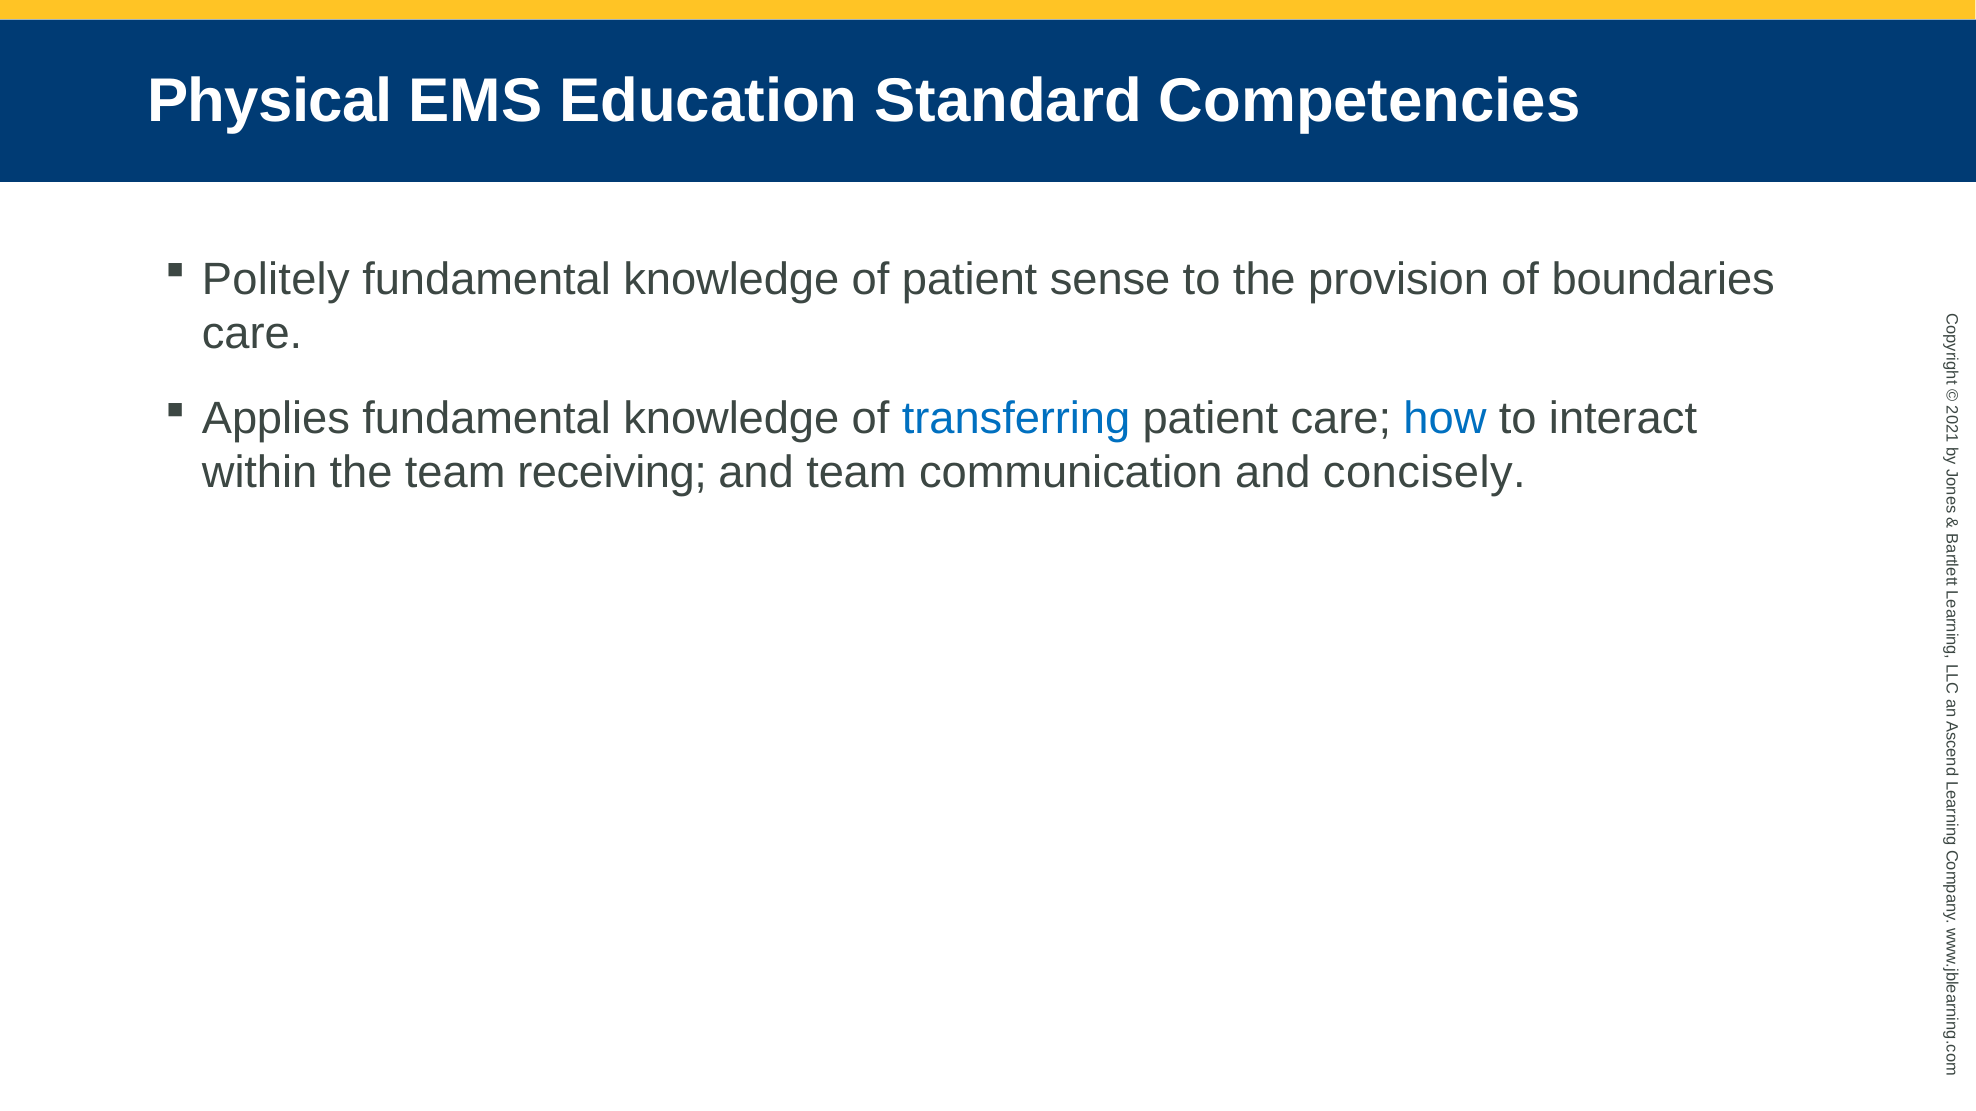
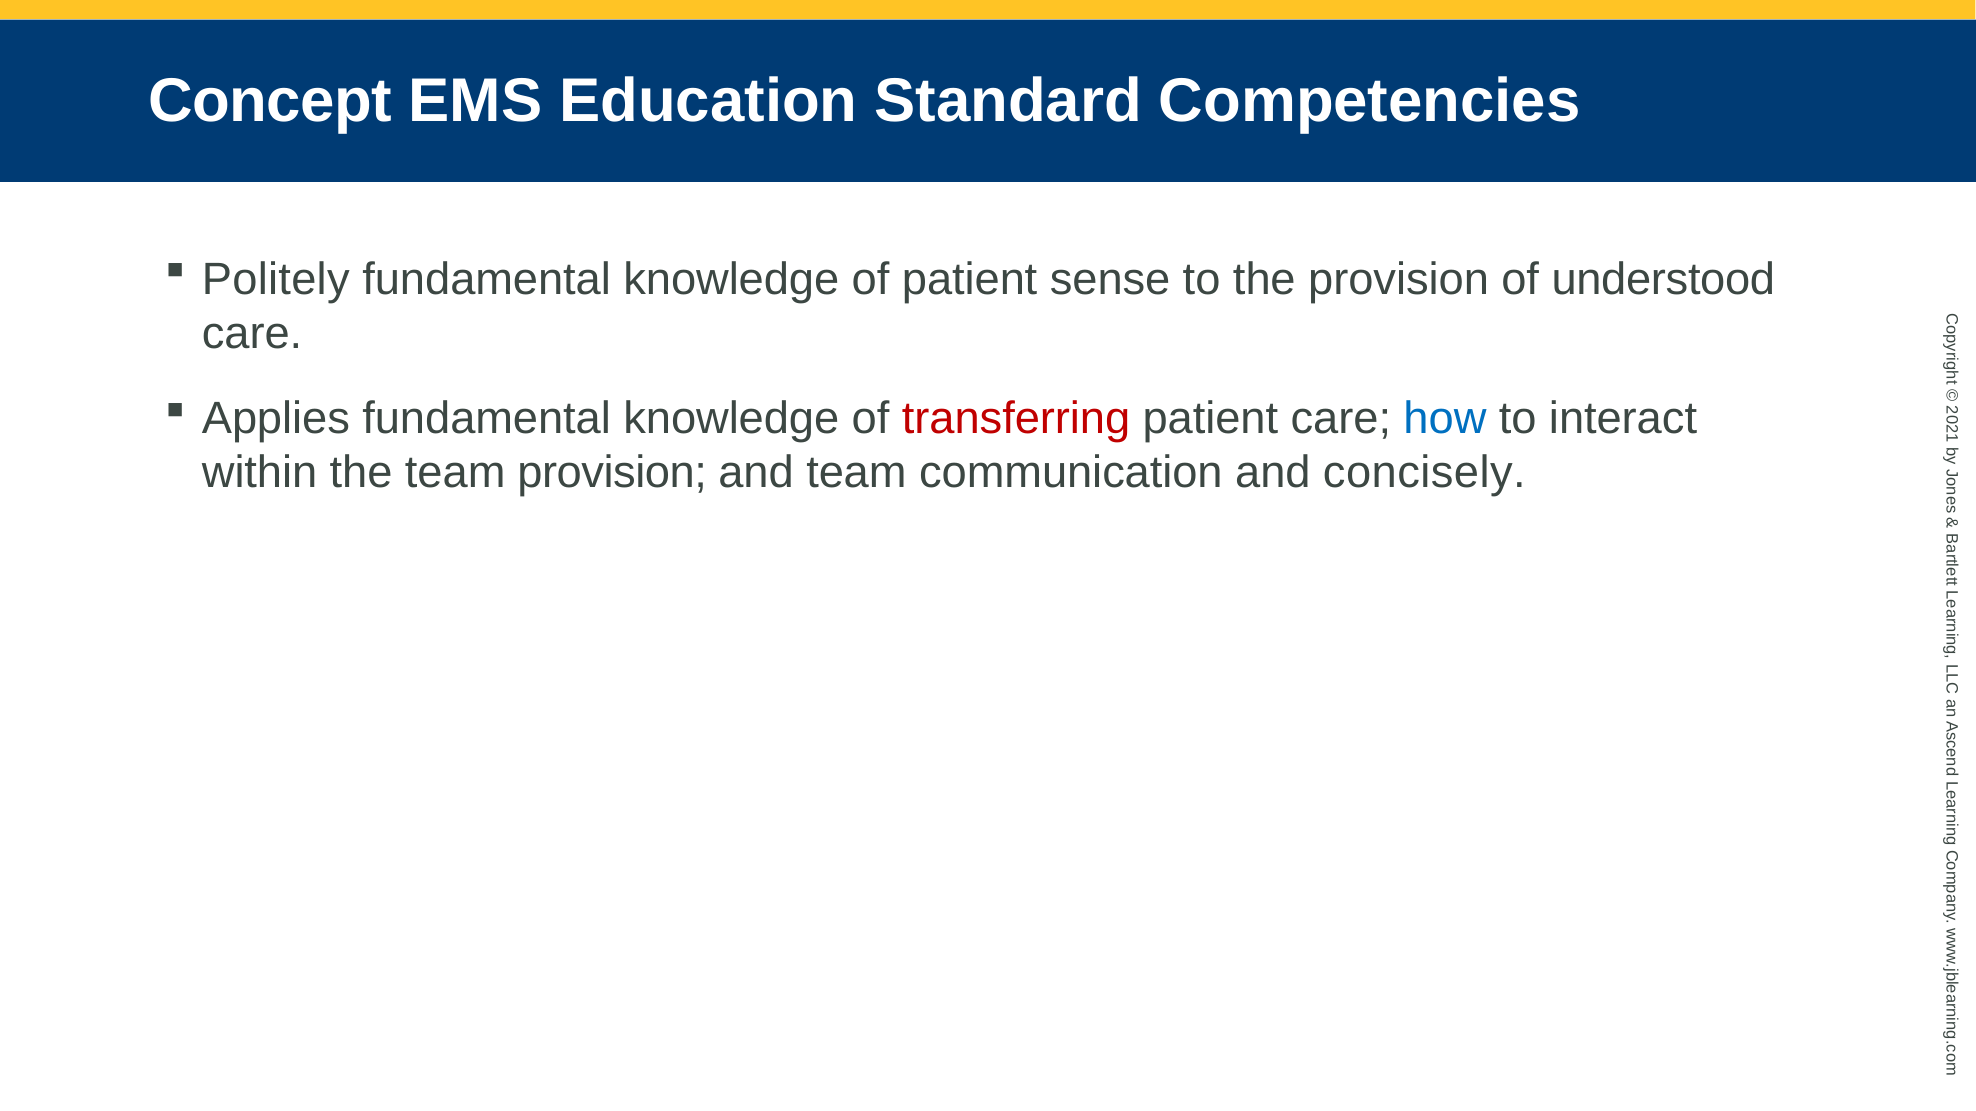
Physical: Physical -> Concept (270, 102)
boundaries: boundaries -> understood (1663, 279)
transferring colour: blue -> red (1016, 419)
team receiving: receiving -> provision (612, 473)
